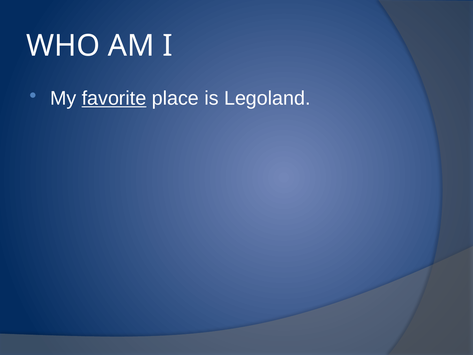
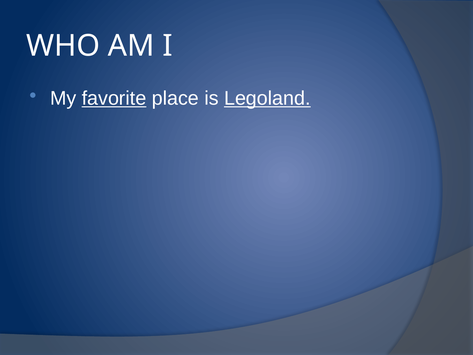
Legoland underline: none -> present (267, 98)
